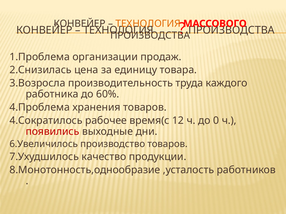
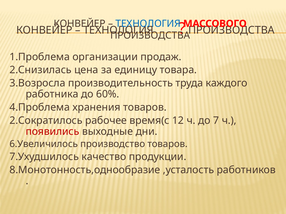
ТЕХНОЛОГИЯ colour: orange -> blue (148, 24)
4.Сократилось: 4.Сократилось -> 2.Сократилось (46, 121)
0: 0 -> 7 (216, 121)
